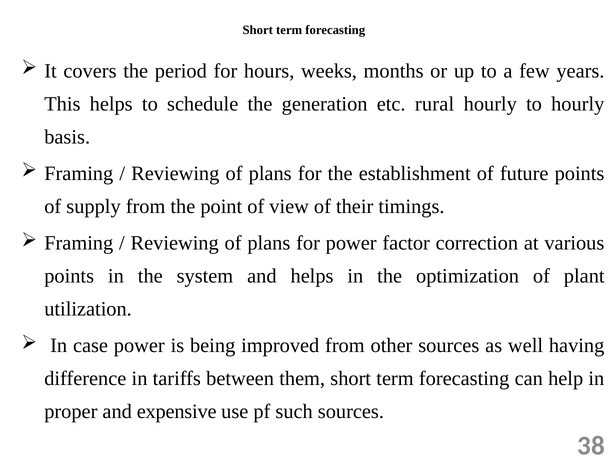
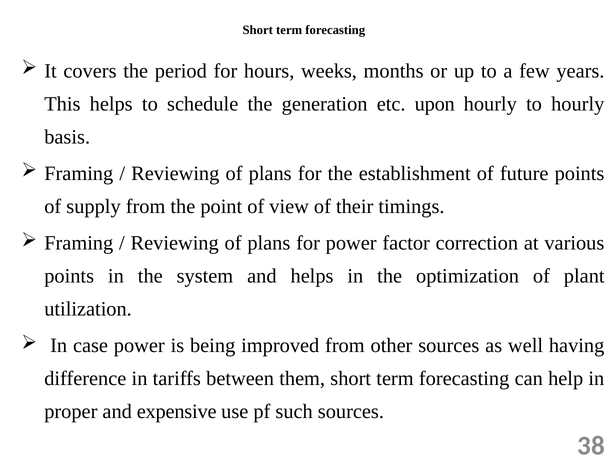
rural: rural -> upon (435, 104)
